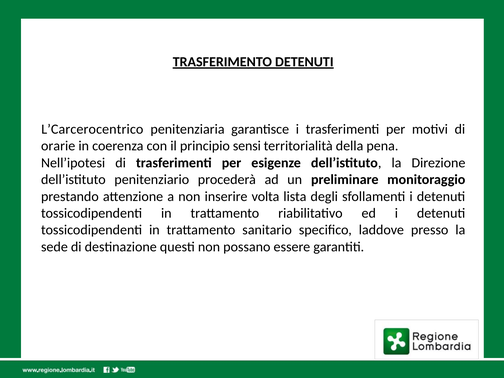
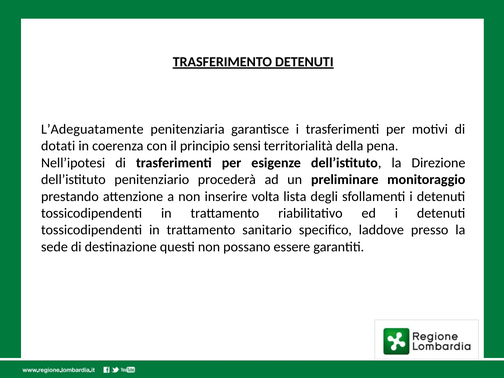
L’Carcerocentrico: L’Carcerocentrico -> L’Adeguatamente (92, 129)
orarie: orarie -> dotati (58, 146)
